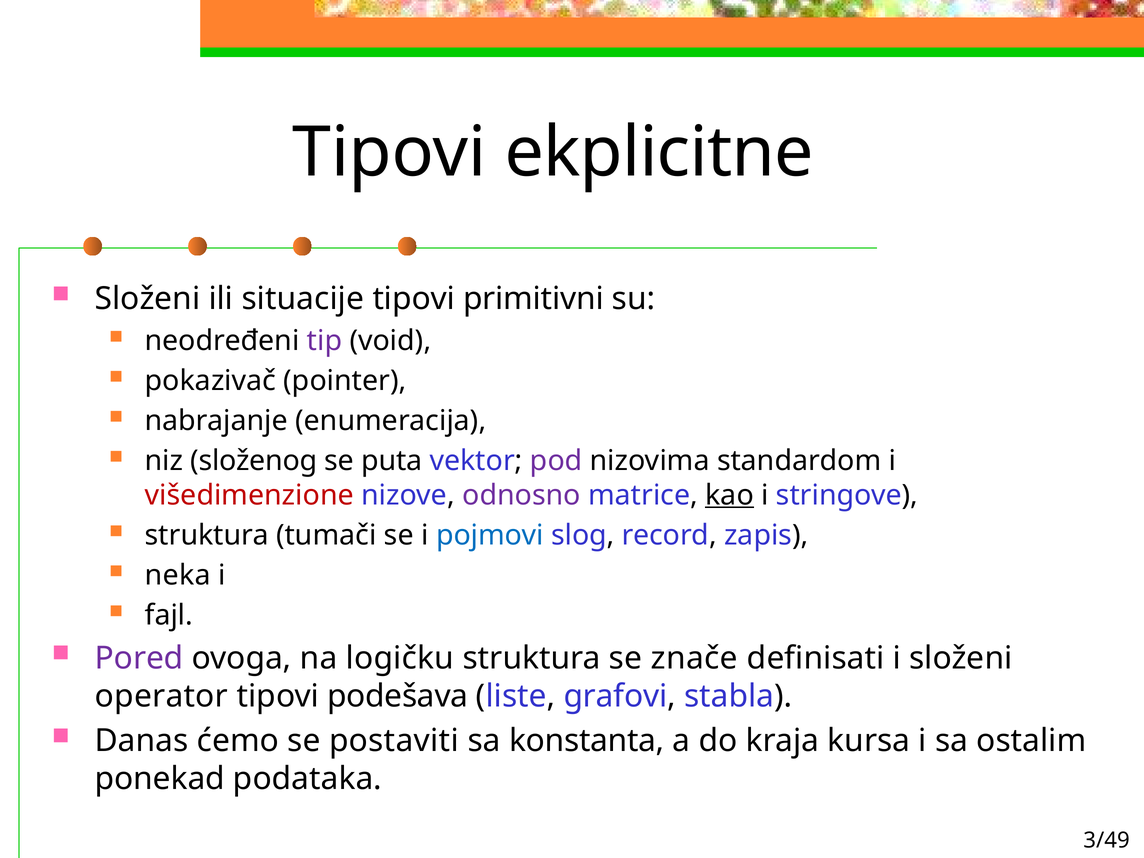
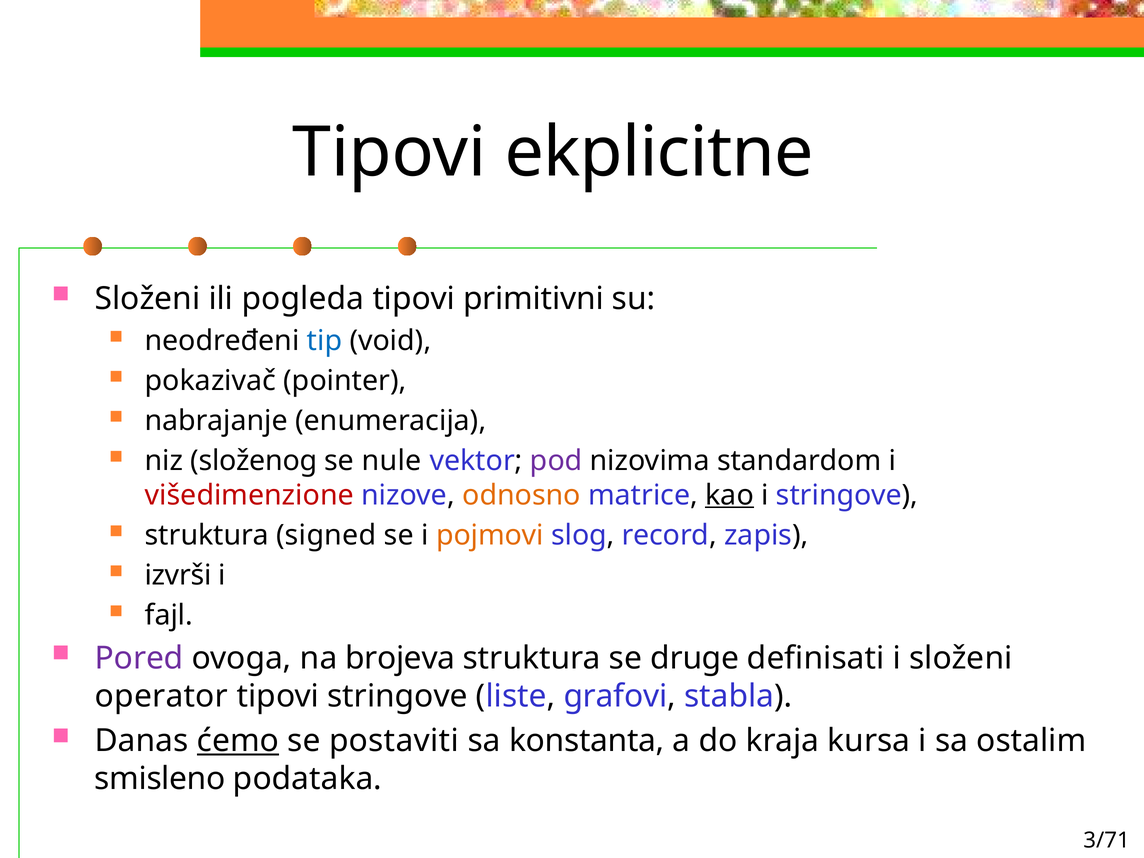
situacije: situacije -> pogleda (303, 299)
tip colour: purple -> blue (325, 341)
puta: puta -> nule (392, 461)
odnosno colour: purple -> orange (522, 495)
tumači: tumači -> signed (326, 535)
pojmovi colour: blue -> orange (490, 535)
neka: neka -> izvrši (178, 575)
logičku: logičku -> brojeva (400, 658)
znače: znače -> druge (695, 658)
tipovi podešava: podešava -> stringove (397, 696)
ćemo underline: none -> present (238, 741)
ponekad: ponekad -> smisleno (160, 779)
3/49: 3/49 -> 3/71 (1107, 840)
